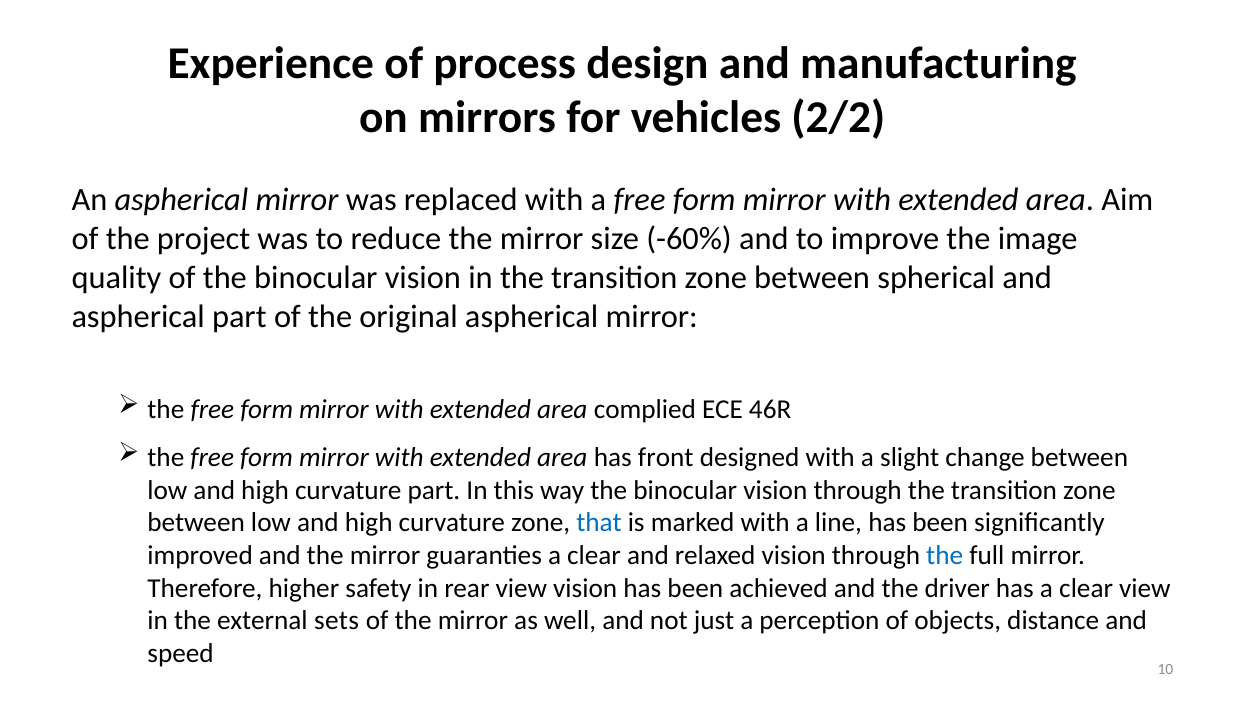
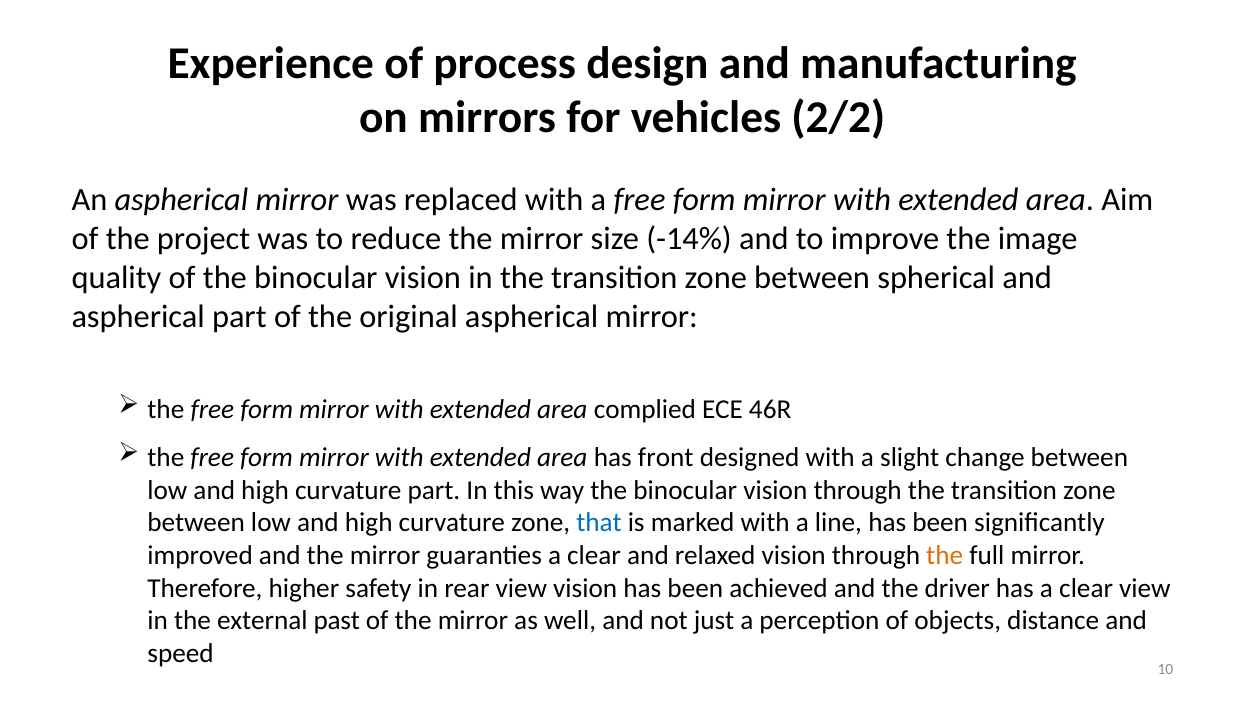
-60%: -60% -> -14% (689, 239)
the colour: blue -> orange (945, 555)
sets: sets -> past (337, 620)
